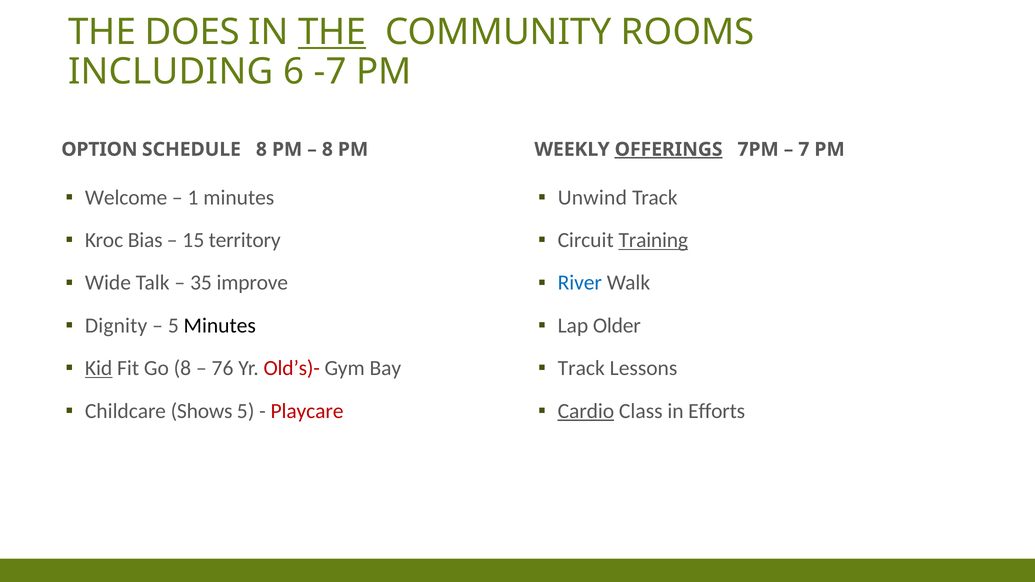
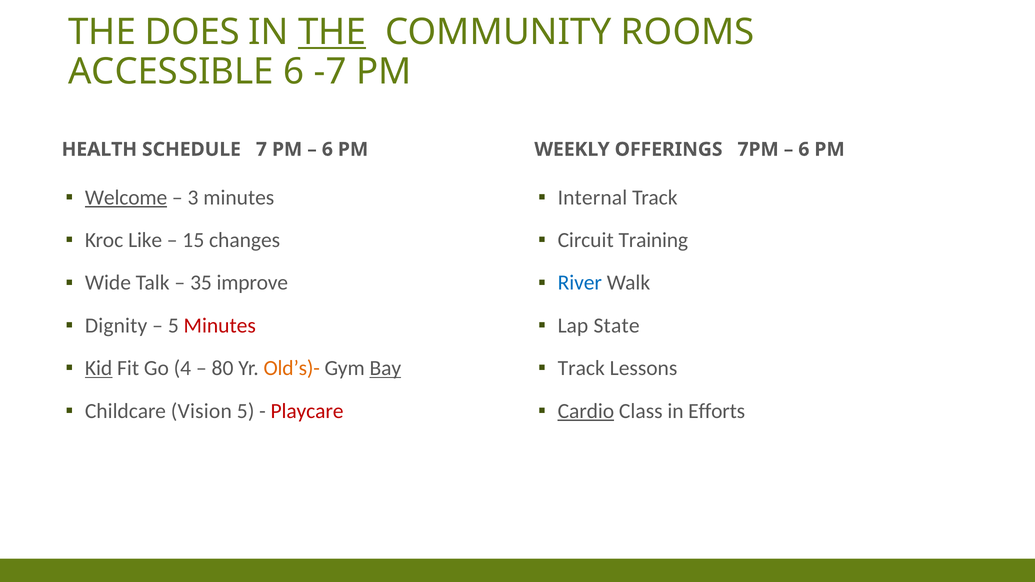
INCLUDING: INCLUDING -> ACCESSIBLE (171, 72)
OPTION: OPTION -> HEALTH (99, 149)
SCHEDULE 8: 8 -> 7 (261, 149)
8: 8 -> 6 (327, 149)
OFFERINGS underline: present -> none (669, 149)
7: 7 -> 6 (804, 149)
Welcome underline: none -> present (126, 198)
1: 1 -> 3 (193, 198)
Unwind: Unwind -> Internal (592, 198)
Bias: Bias -> Like (145, 240)
territory: territory -> changes (245, 240)
Training underline: present -> none (653, 240)
Minutes colour: black -> red (220, 326)
Older: Older -> State (617, 326)
Go 8: 8 -> 4 (182, 368)
76: 76 -> 80 (223, 368)
Old’s)- colour: red -> orange (292, 368)
Bay underline: none -> present (385, 368)
Shows: Shows -> Vision (201, 411)
